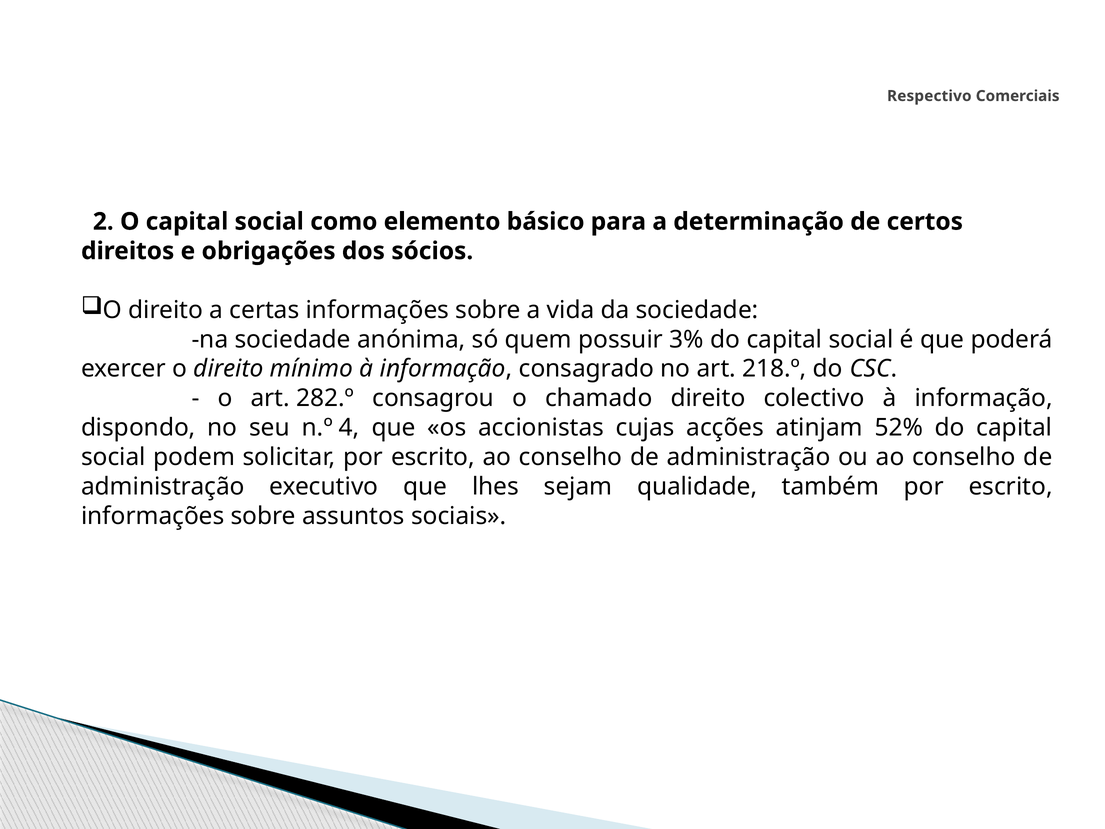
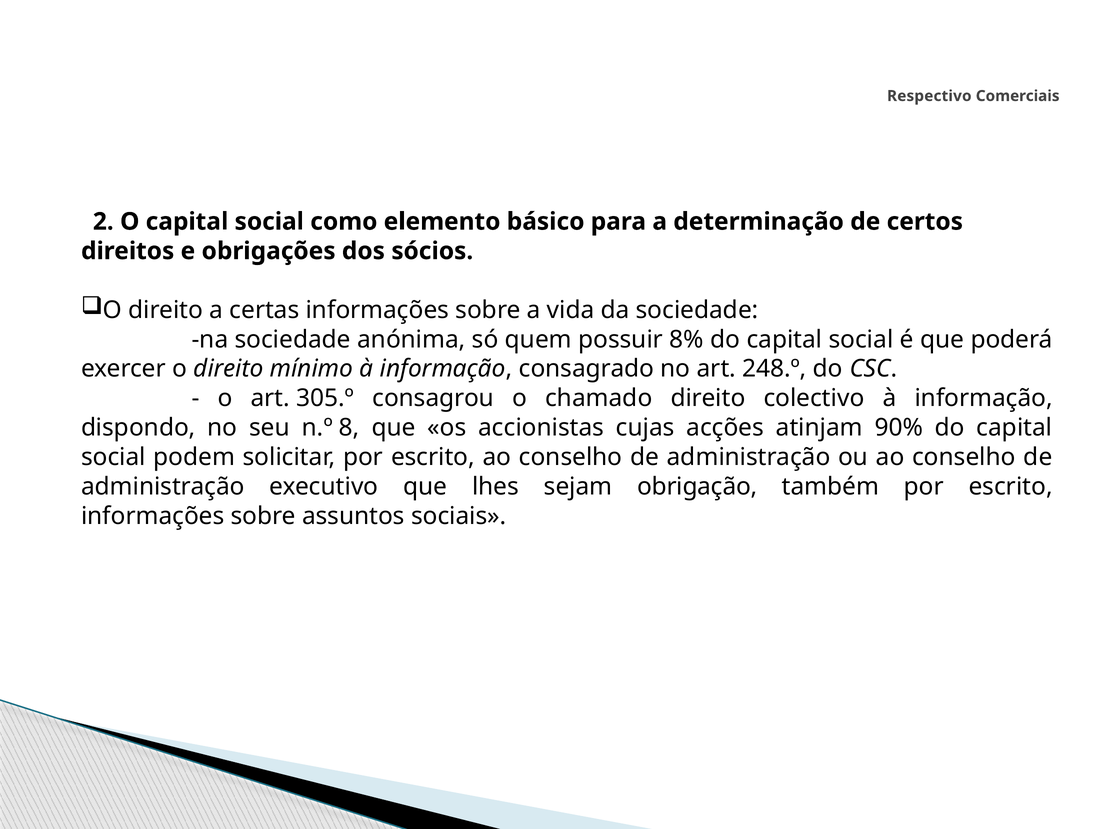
3%: 3% -> 8% (687, 339)
218.º: 218.º -> 248.º (774, 369)
282.º: 282.º -> 305.º (325, 398)
4: 4 -> 8 (349, 428)
52%: 52% -> 90% (899, 428)
qualidade: qualidade -> obrigação (697, 487)
